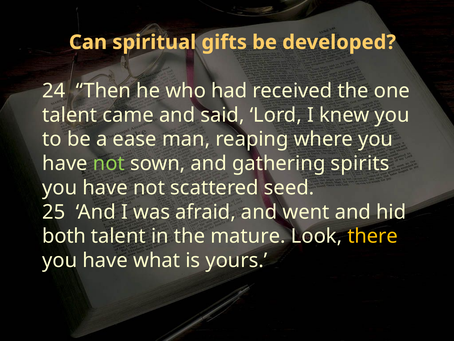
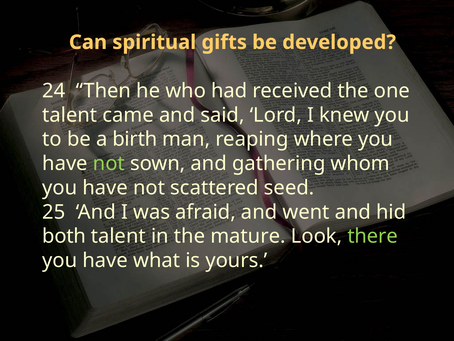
ease: ease -> birth (135, 139)
spirits: spirits -> whom (360, 163)
there colour: yellow -> light green (373, 236)
